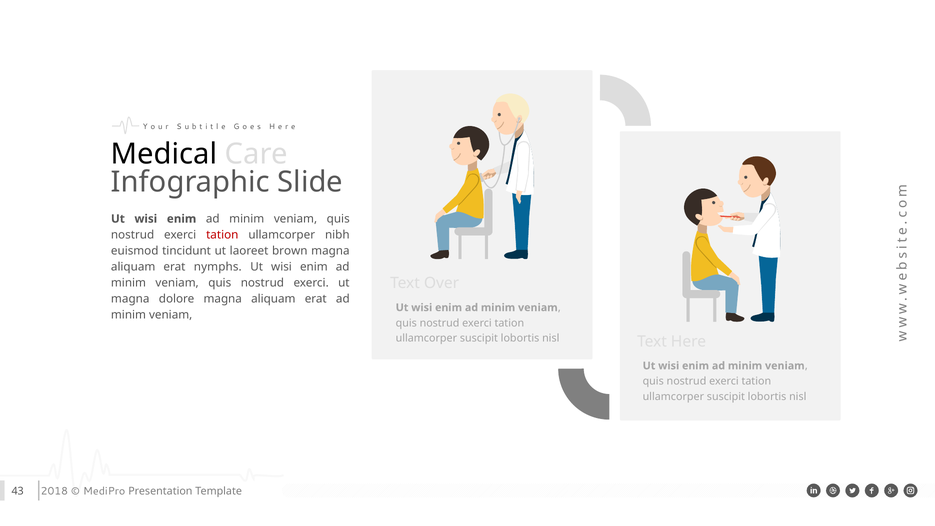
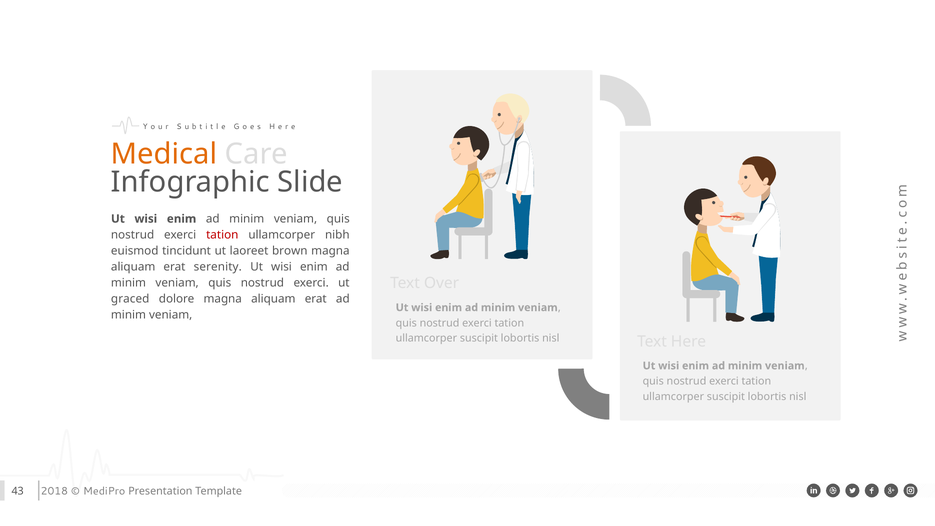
Medical colour: black -> orange (164, 154)
nymphs: nymphs -> serenity (218, 267)
magna: magna -> graced (130, 299)
